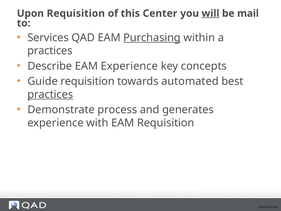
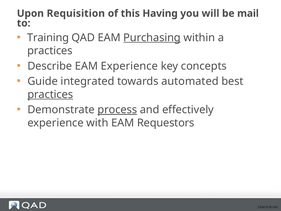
Center: Center -> Having (160, 13)
will underline: present -> none (211, 13)
Services: Services -> Training (48, 38)
Guide requisition: requisition -> integrated (88, 81)
process underline: none -> present (117, 110)
generates: generates -> effectively (188, 110)
EAM Requisition: Requisition -> Requestors (166, 123)
